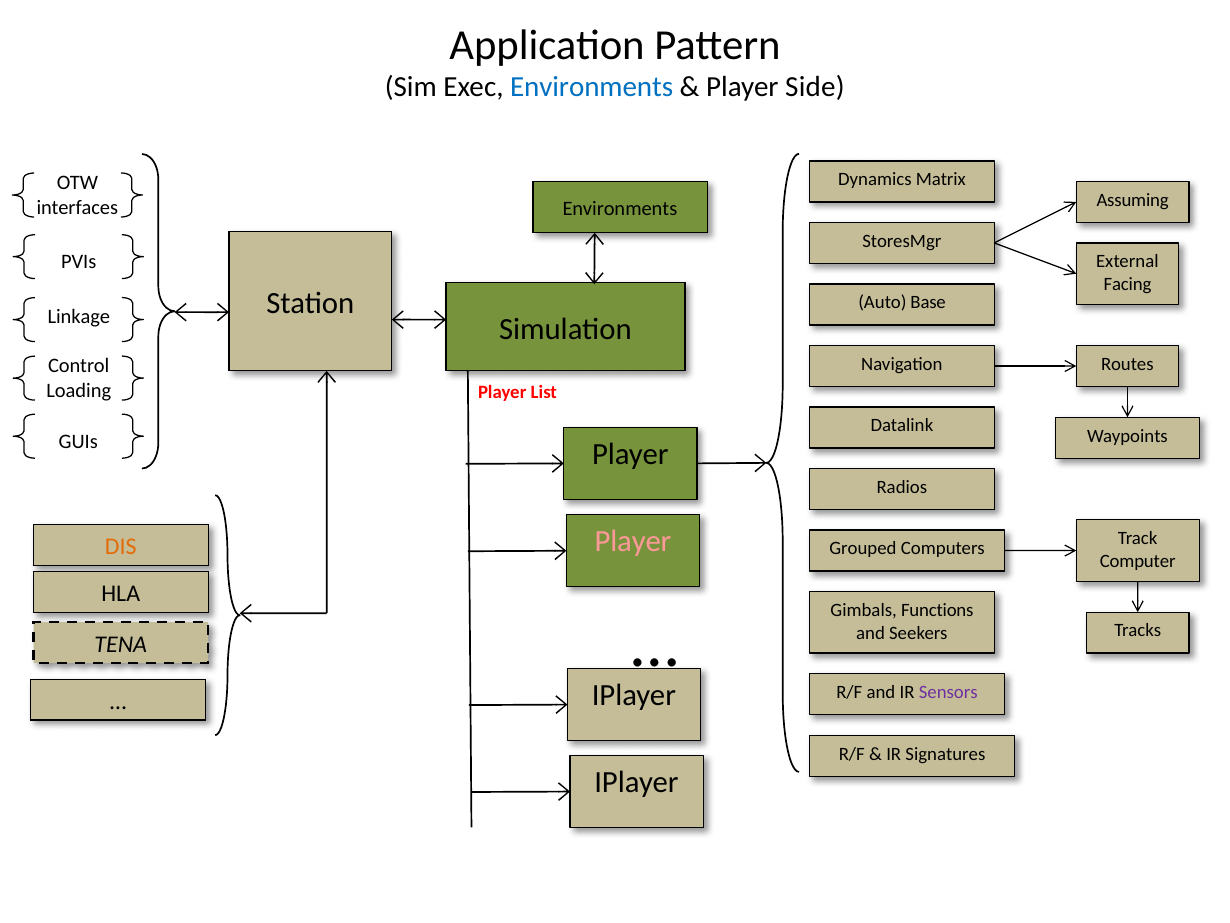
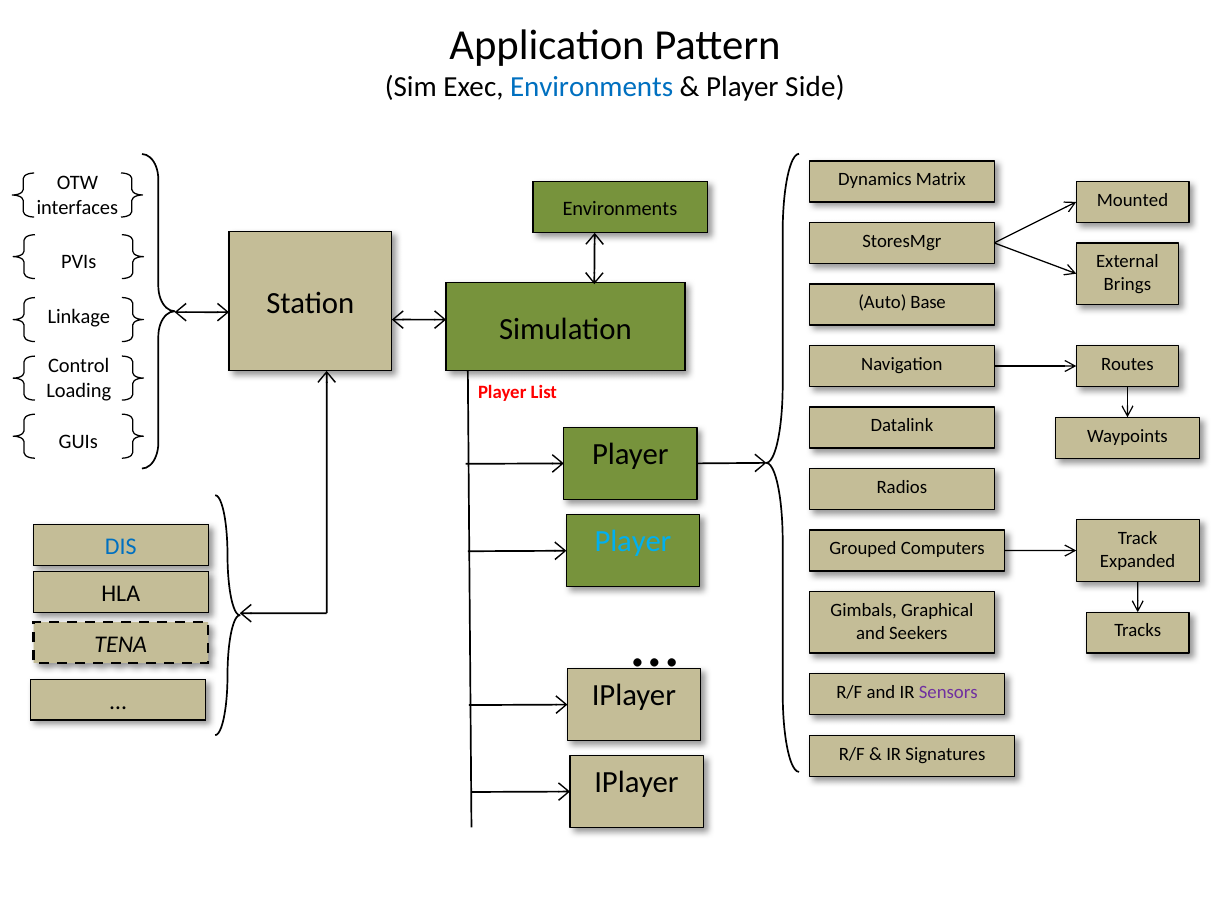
Assuming: Assuming -> Mounted (1132, 200)
Facing: Facing -> Brings (1127, 284)
Player colour: pink -> light blue (633, 541)
DIS colour: orange -> blue (121, 547)
Computer: Computer -> Expanded (1138, 561)
Functions: Functions -> Graphical (937, 610)
